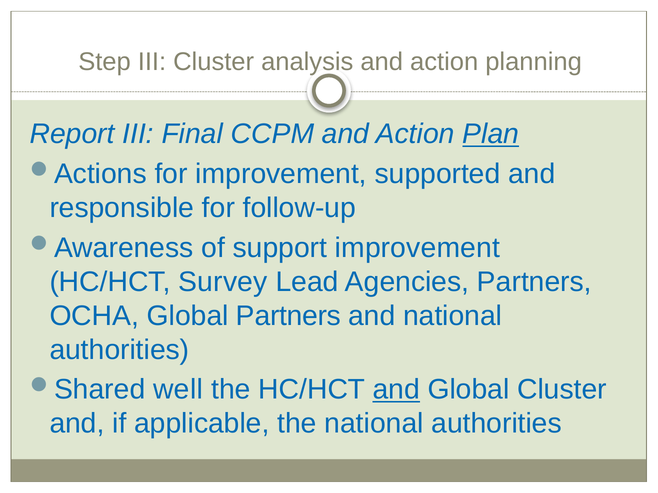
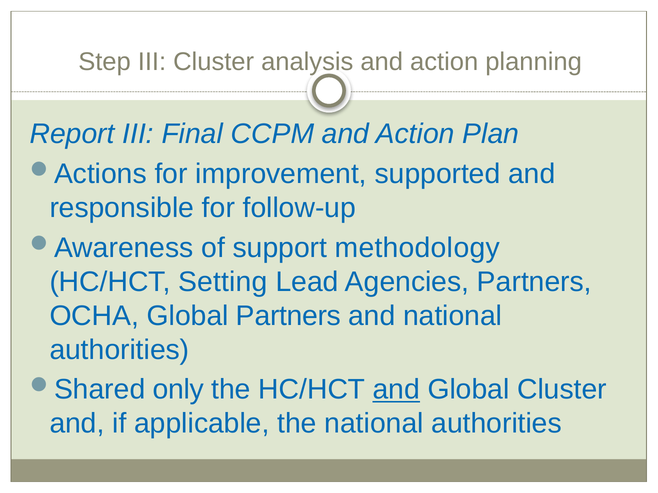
Plan underline: present -> none (491, 134)
support improvement: improvement -> methodology (417, 248)
Survey: Survey -> Setting (223, 282)
well: well -> only (178, 390)
